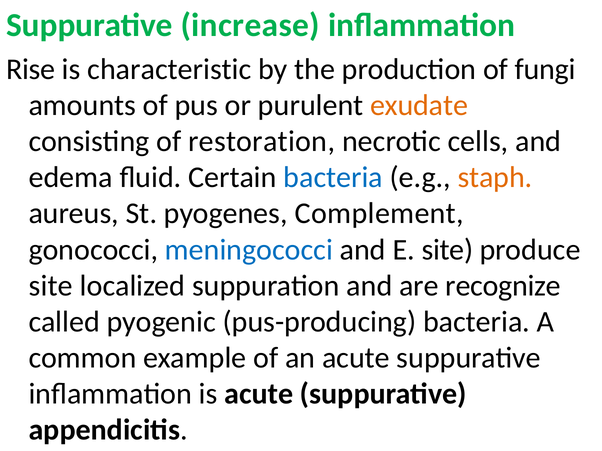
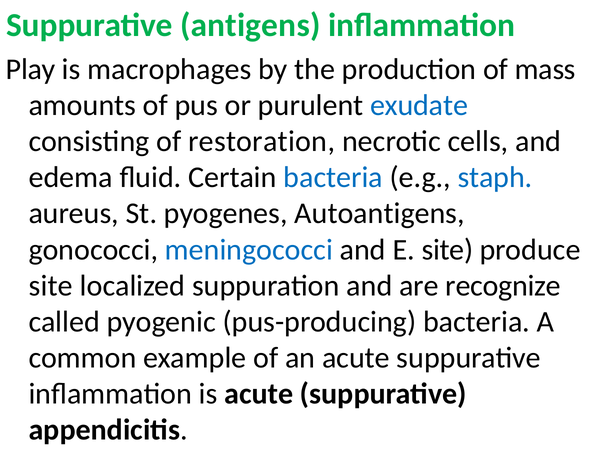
increase: increase -> antigens (250, 25)
Rise: Rise -> Play (31, 69)
characteristic: characteristic -> macrophages (169, 69)
fungi: fungi -> mass (545, 69)
exudate colour: orange -> blue (419, 105)
staph colour: orange -> blue (495, 178)
Complement: Complement -> Autoantigens (380, 214)
